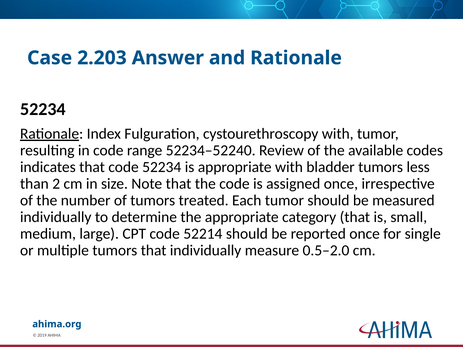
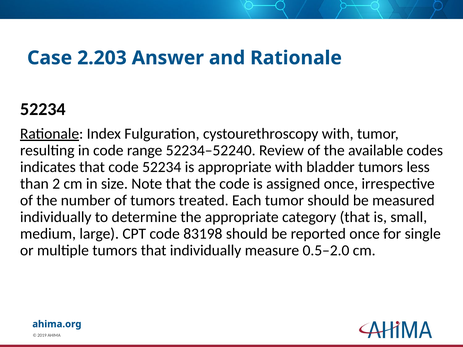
52214: 52214 -> 83198 (203, 234)
